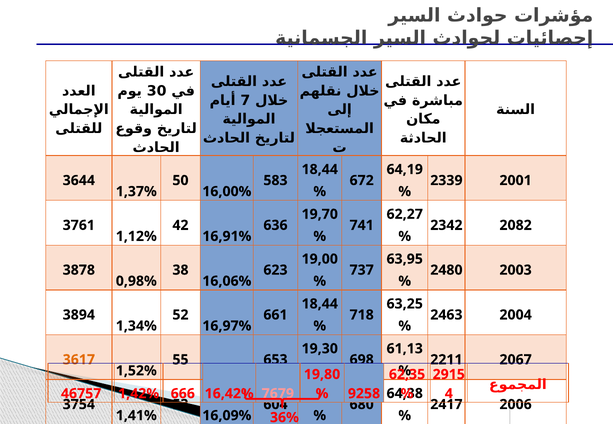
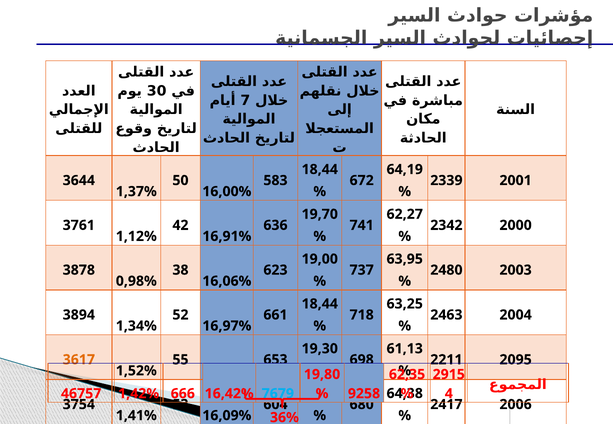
2082: 2082 -> 2000 (516, 225)
2067: 2067 -> 2095 (516, 360)
7679 colour: pink -> light blue (278, 394)
